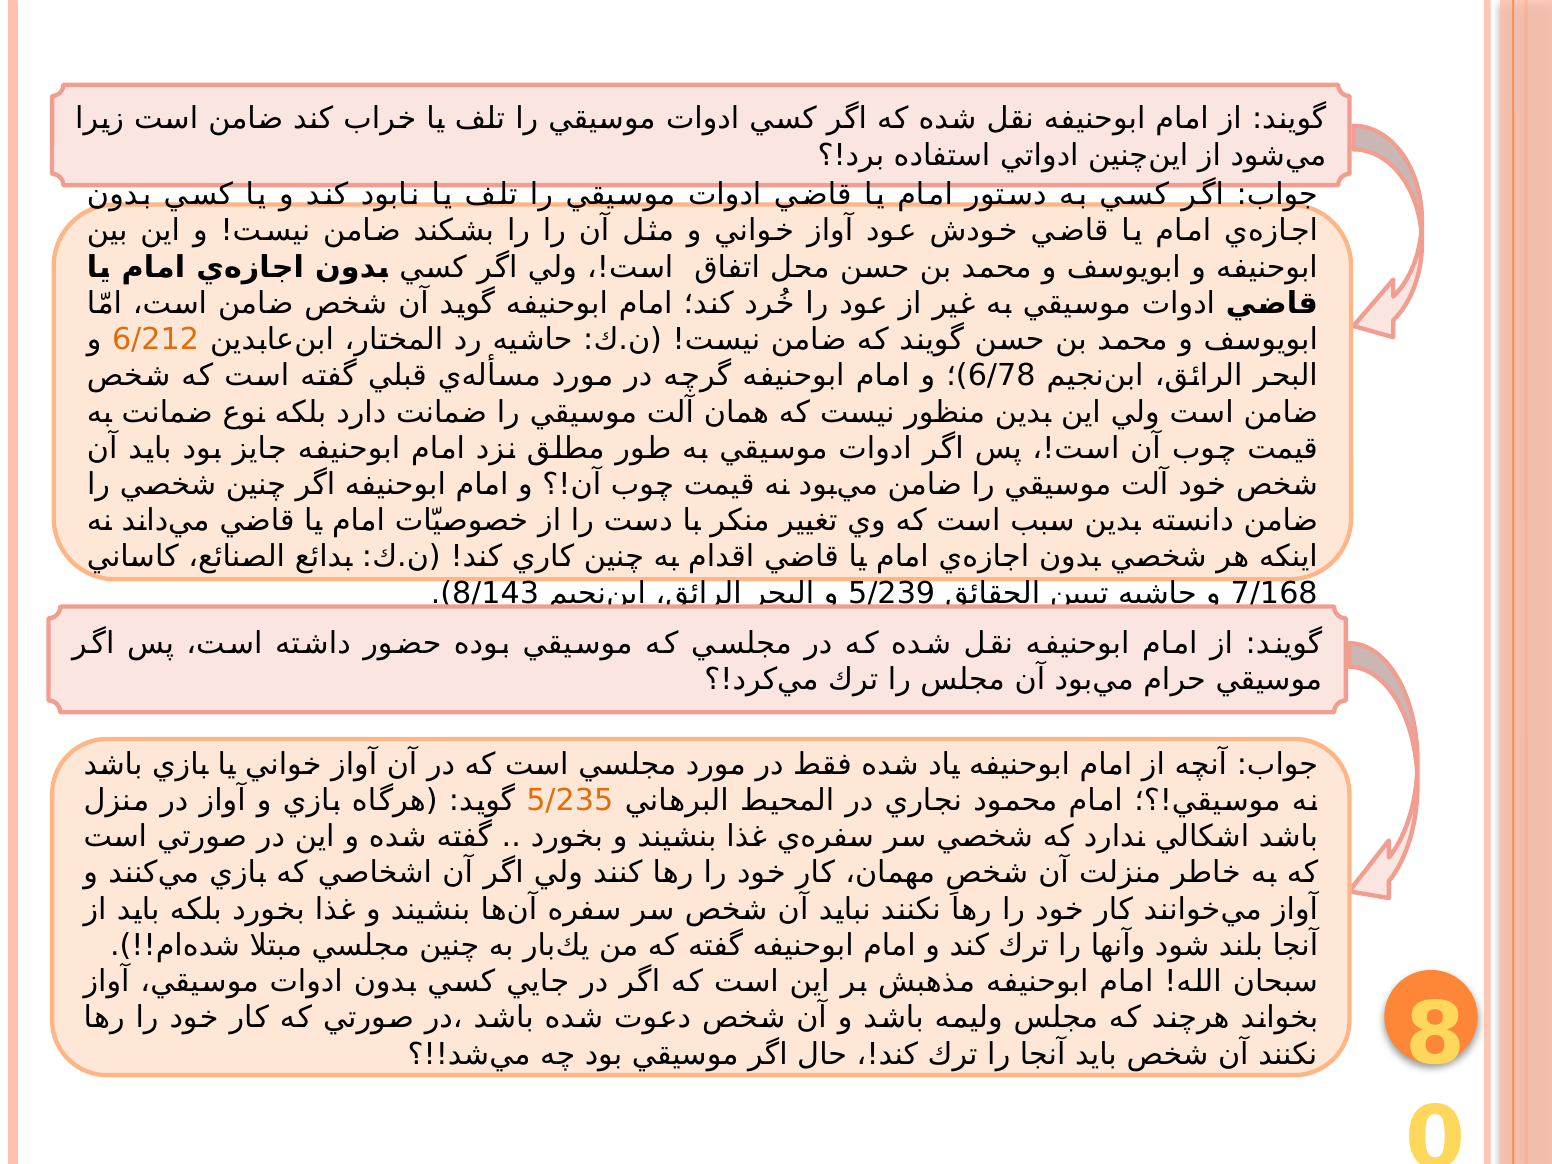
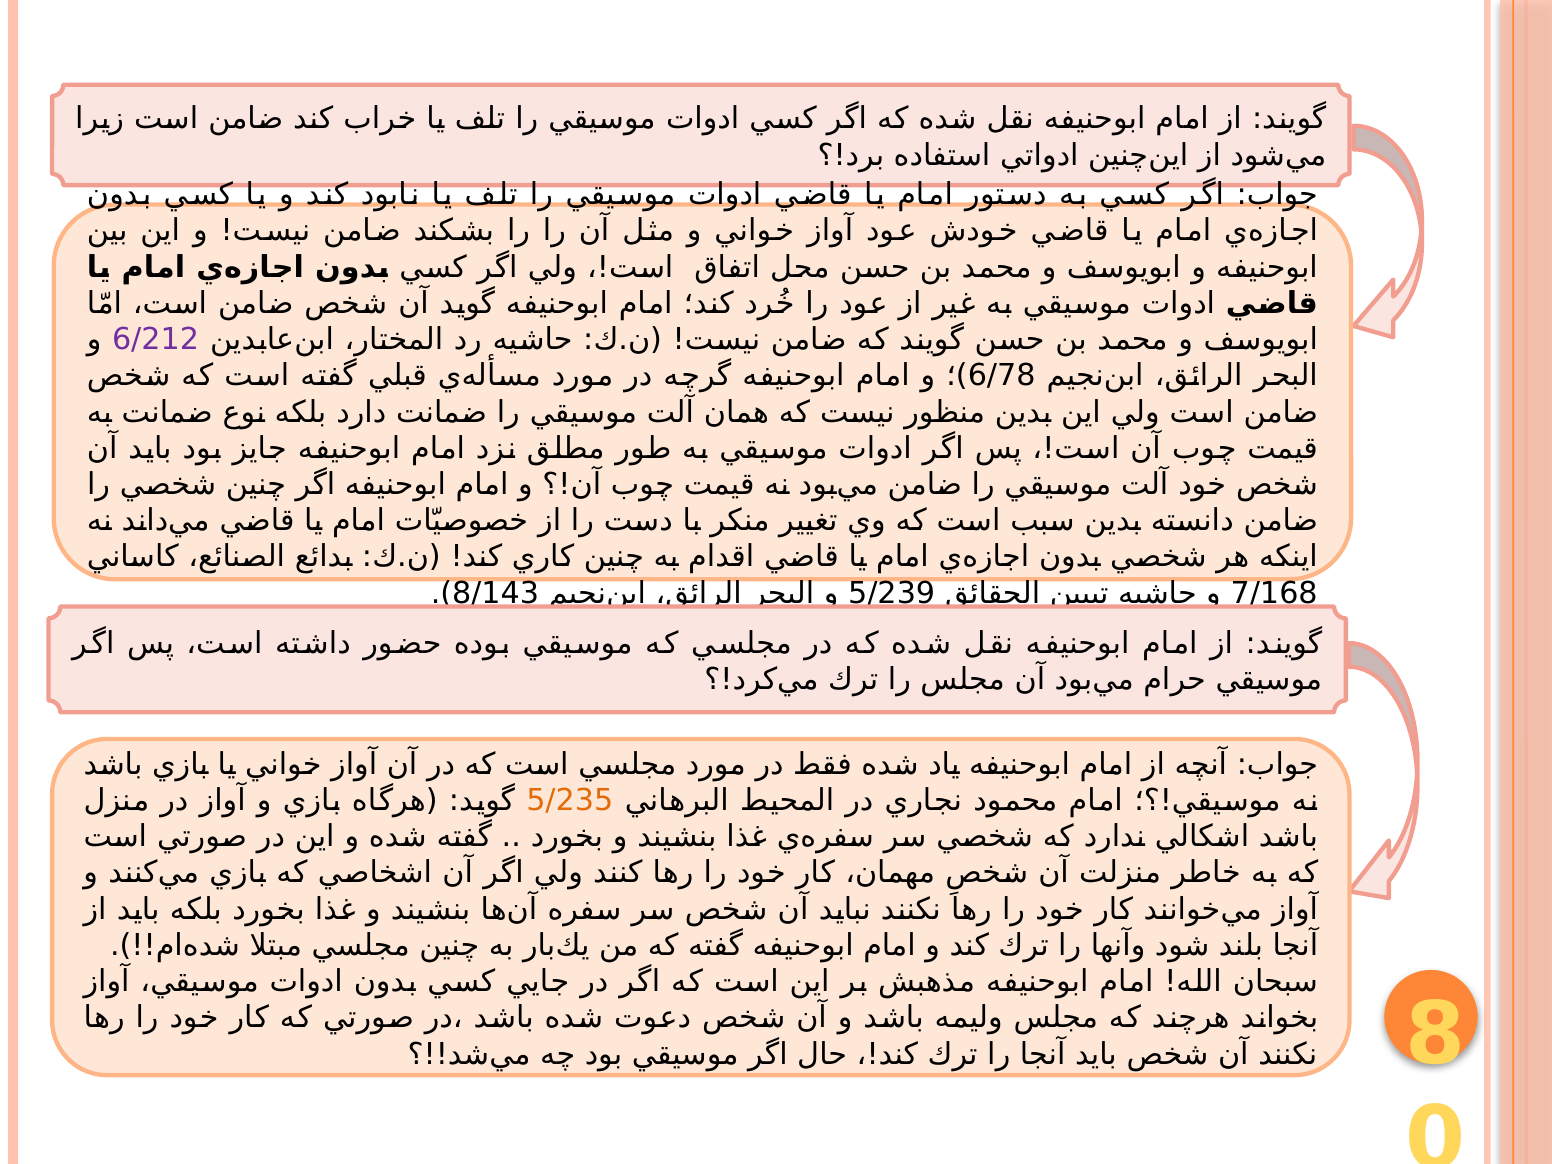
6/212 colour: orange -> purple (155, 340)
